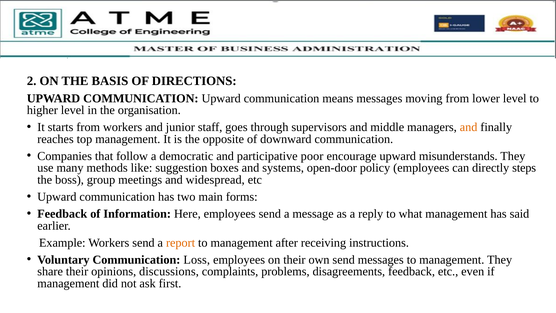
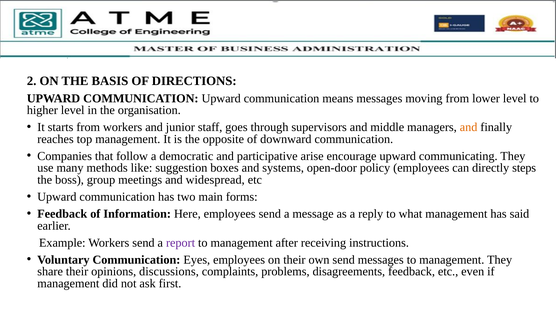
poor: poor -> arise (312, 156)
misunderstands: misunderstands -> communicating (458, 156)
report colour: orange -> purple (181, 243)
Loss: Loss -> Eyes (197, 260)
